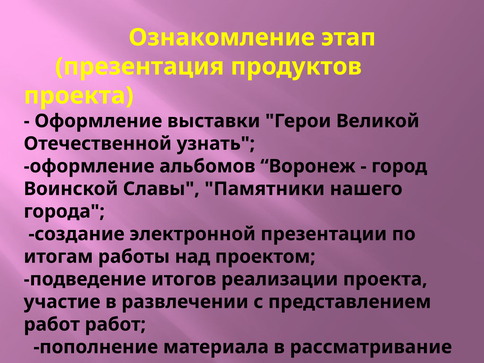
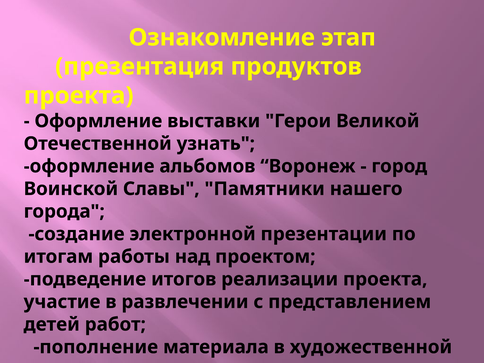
работ: работ -> детей (52, 324)
рассматривание: рассматривание -> художественной (371, 347)
